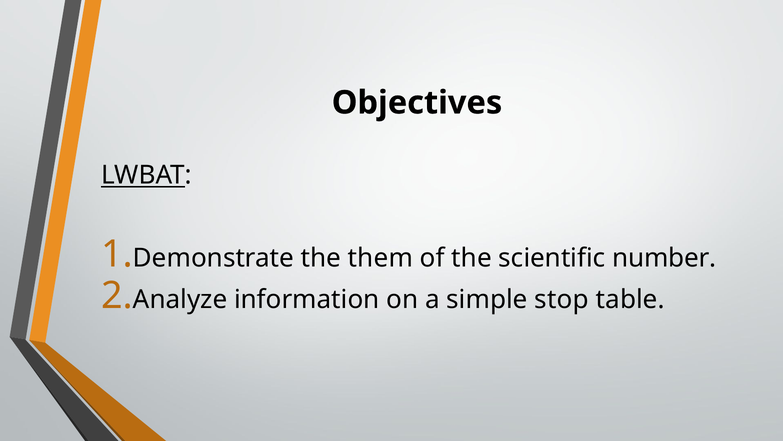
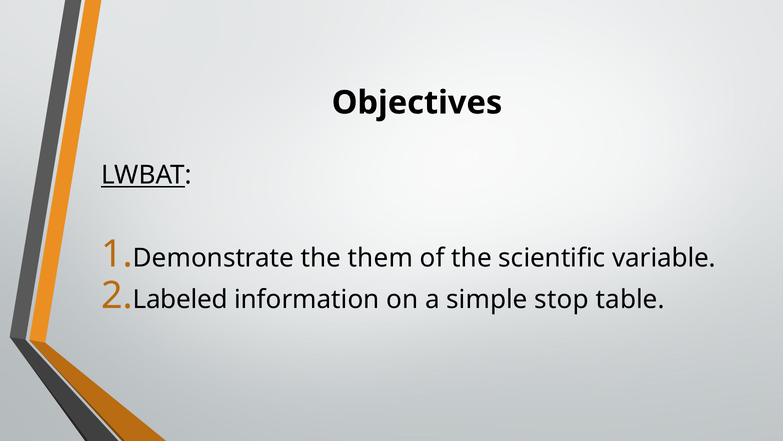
number: number -> variable (664, 258)
Analyze: Analyze -> Labeled (180, 299)
